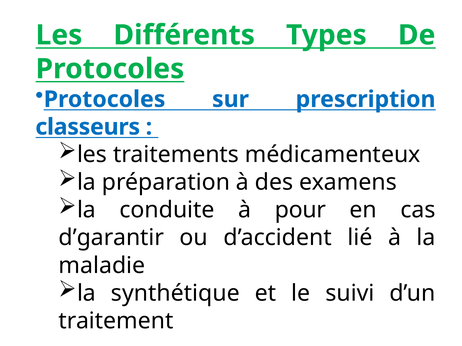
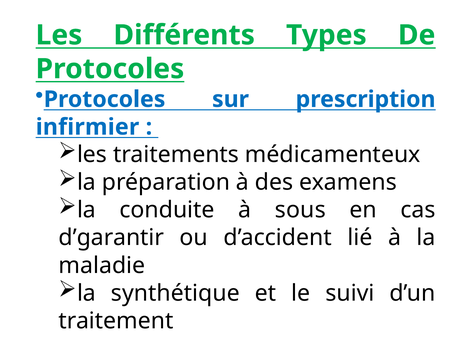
classeurs: classeurs -> infirmier (87, 127)
pour: pour -> sous (300, 210)
